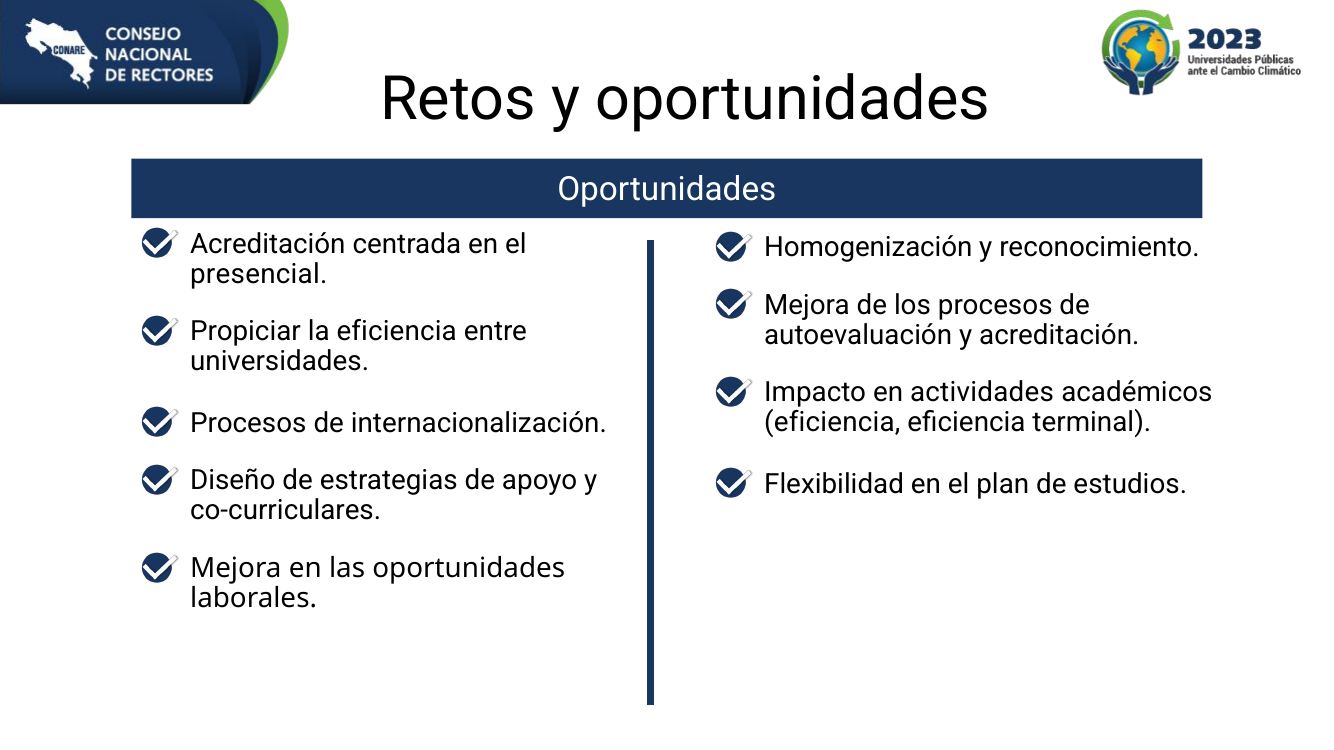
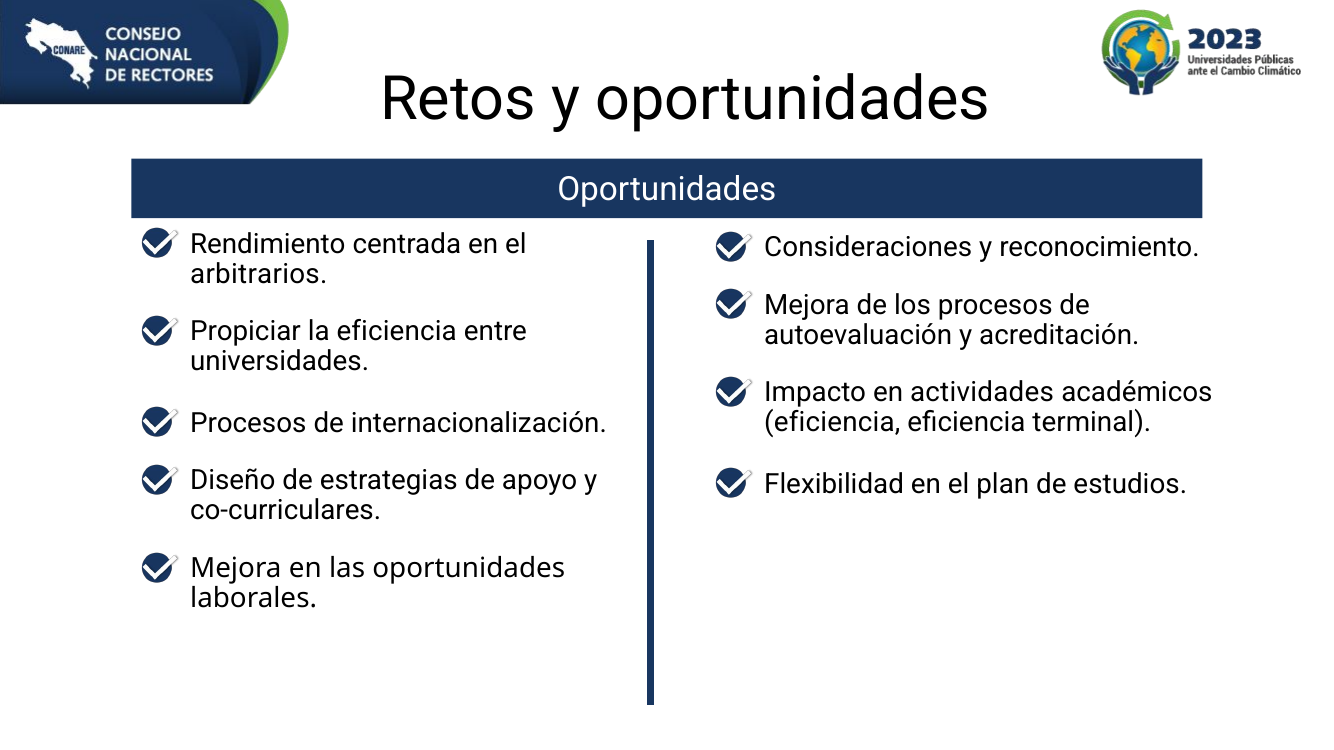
Acreditación: Acreditación -> Rendimiento (268, 244)
Homogenización: Homogenización -> Consideraciones (868, 248)
presencial: presencial -> arbitrarios (259, 274)
